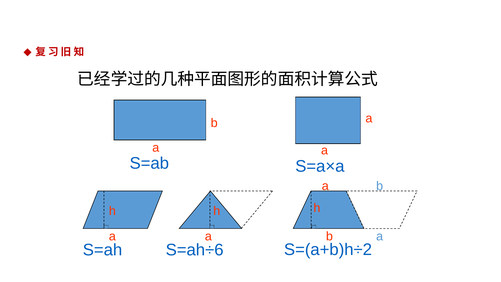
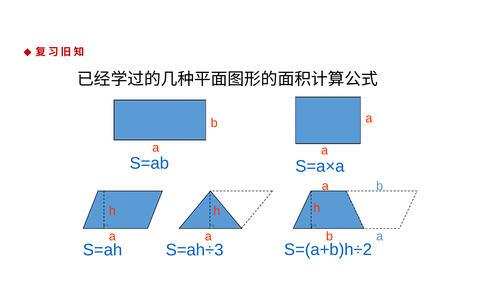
S=ah÷6: S=ah÷6 -> S=ah÷3 (195, 250)
